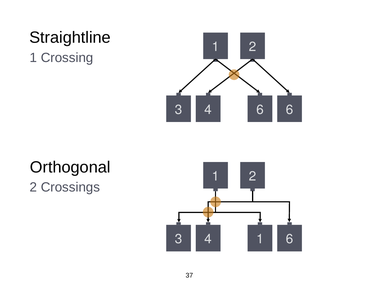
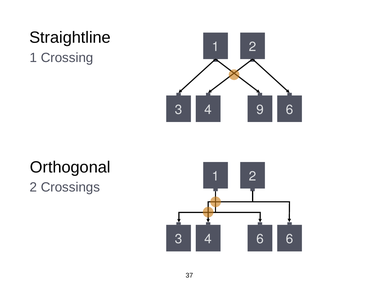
4 6: 6 -> 9 (260, 110)
4 1: 1 -> 6 (260, 239)
